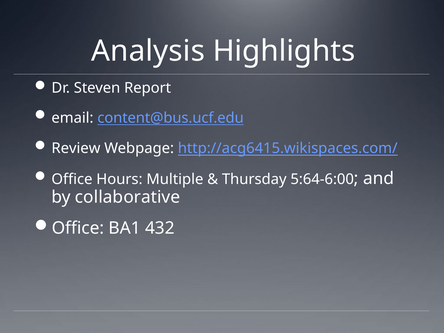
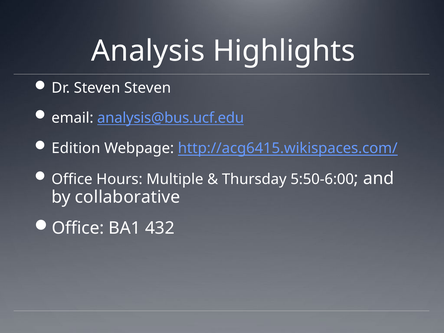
Steven Report: Report -> Steven (148, 88)
content@bus.ucf.edu: content@bus.ucf.edu -> analysis@bus.ucf.edu (171, 118)
Review: Review -> Edition (76, 148)
5:64-6:00: 5:64-6:00 -> 5:50-6:00 (322, 179)
